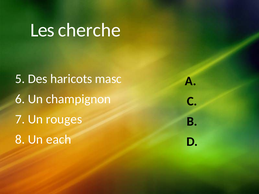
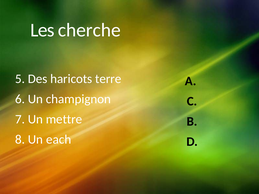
masc: masc -> terre (108, 79)
rouges: rouges -> mettre (64, 119)
